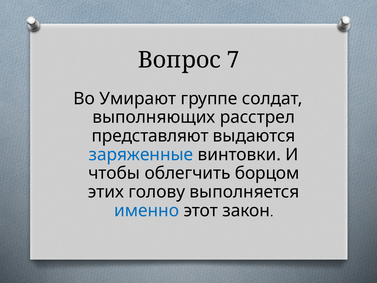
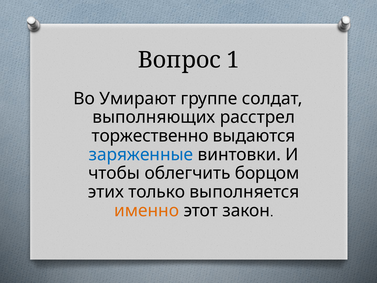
7: 7 -> 1 (233, 60)
представляют: представляют -> торжественно (150, 136)
голову: голову -> только (157, 192)
именно colour: blue -> orange (147, 210)
